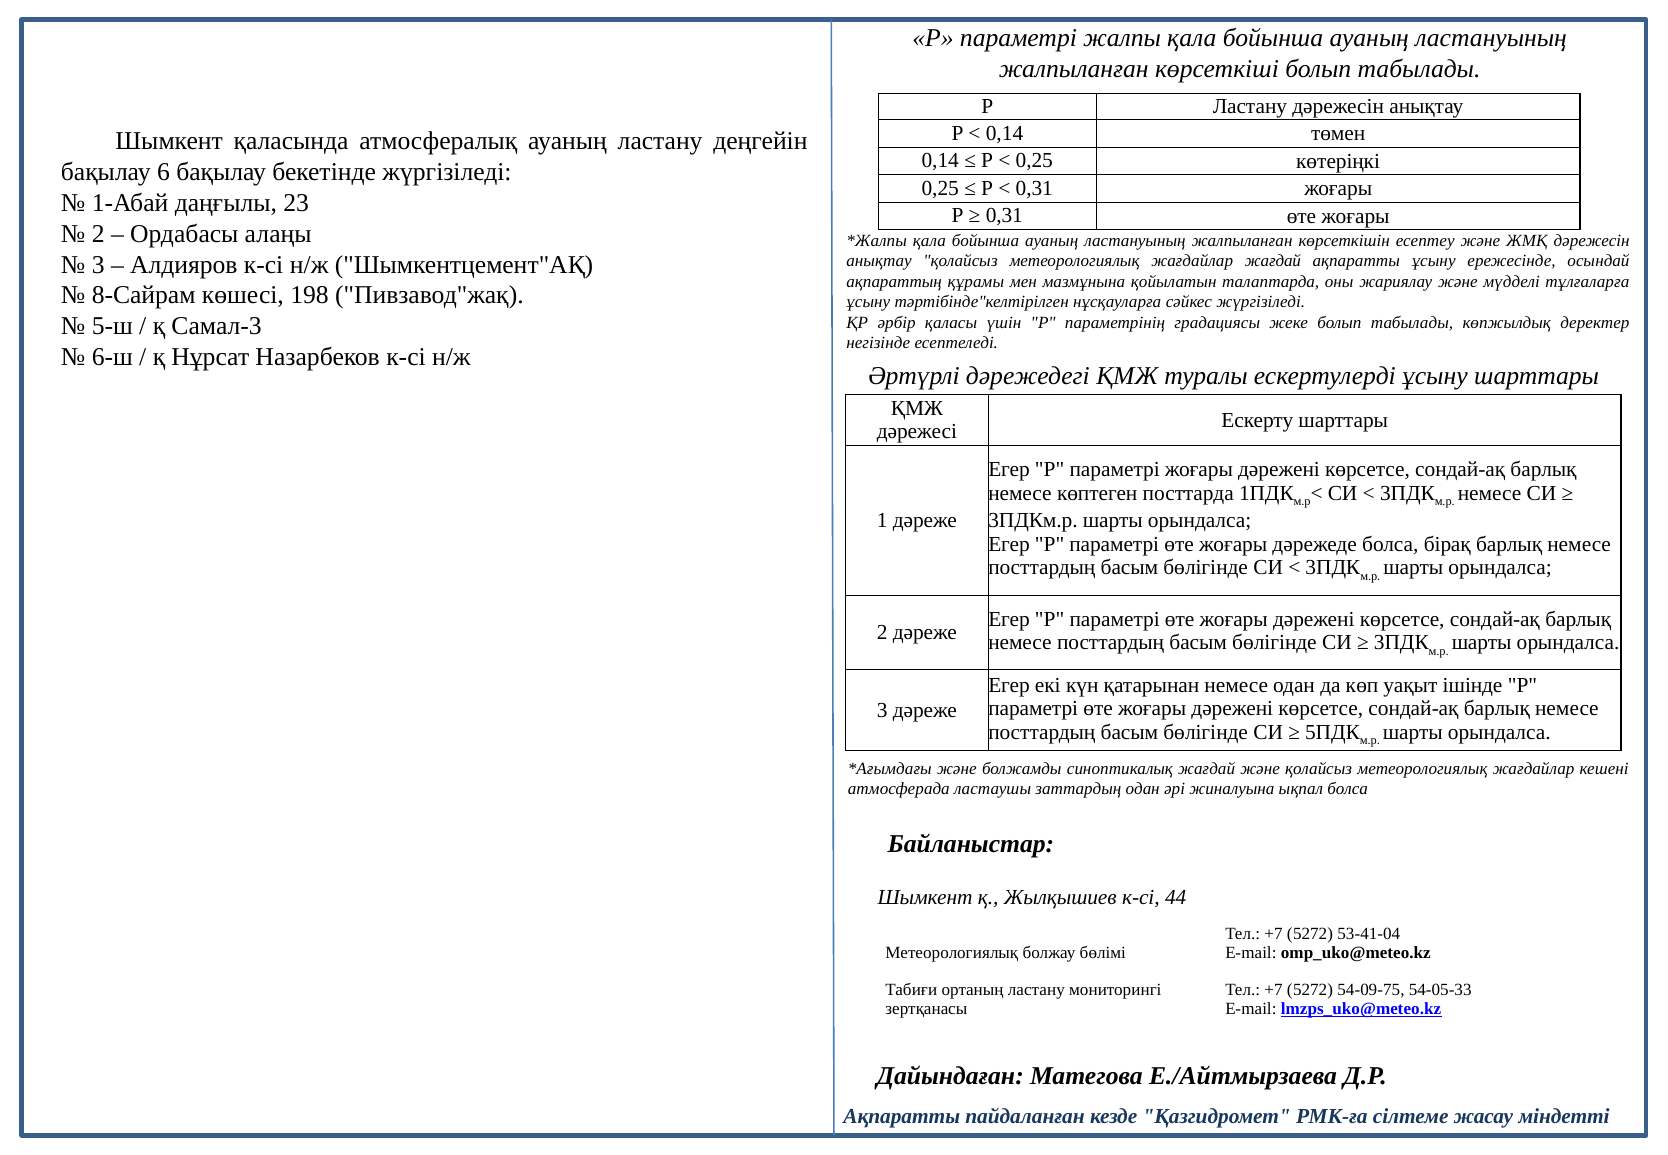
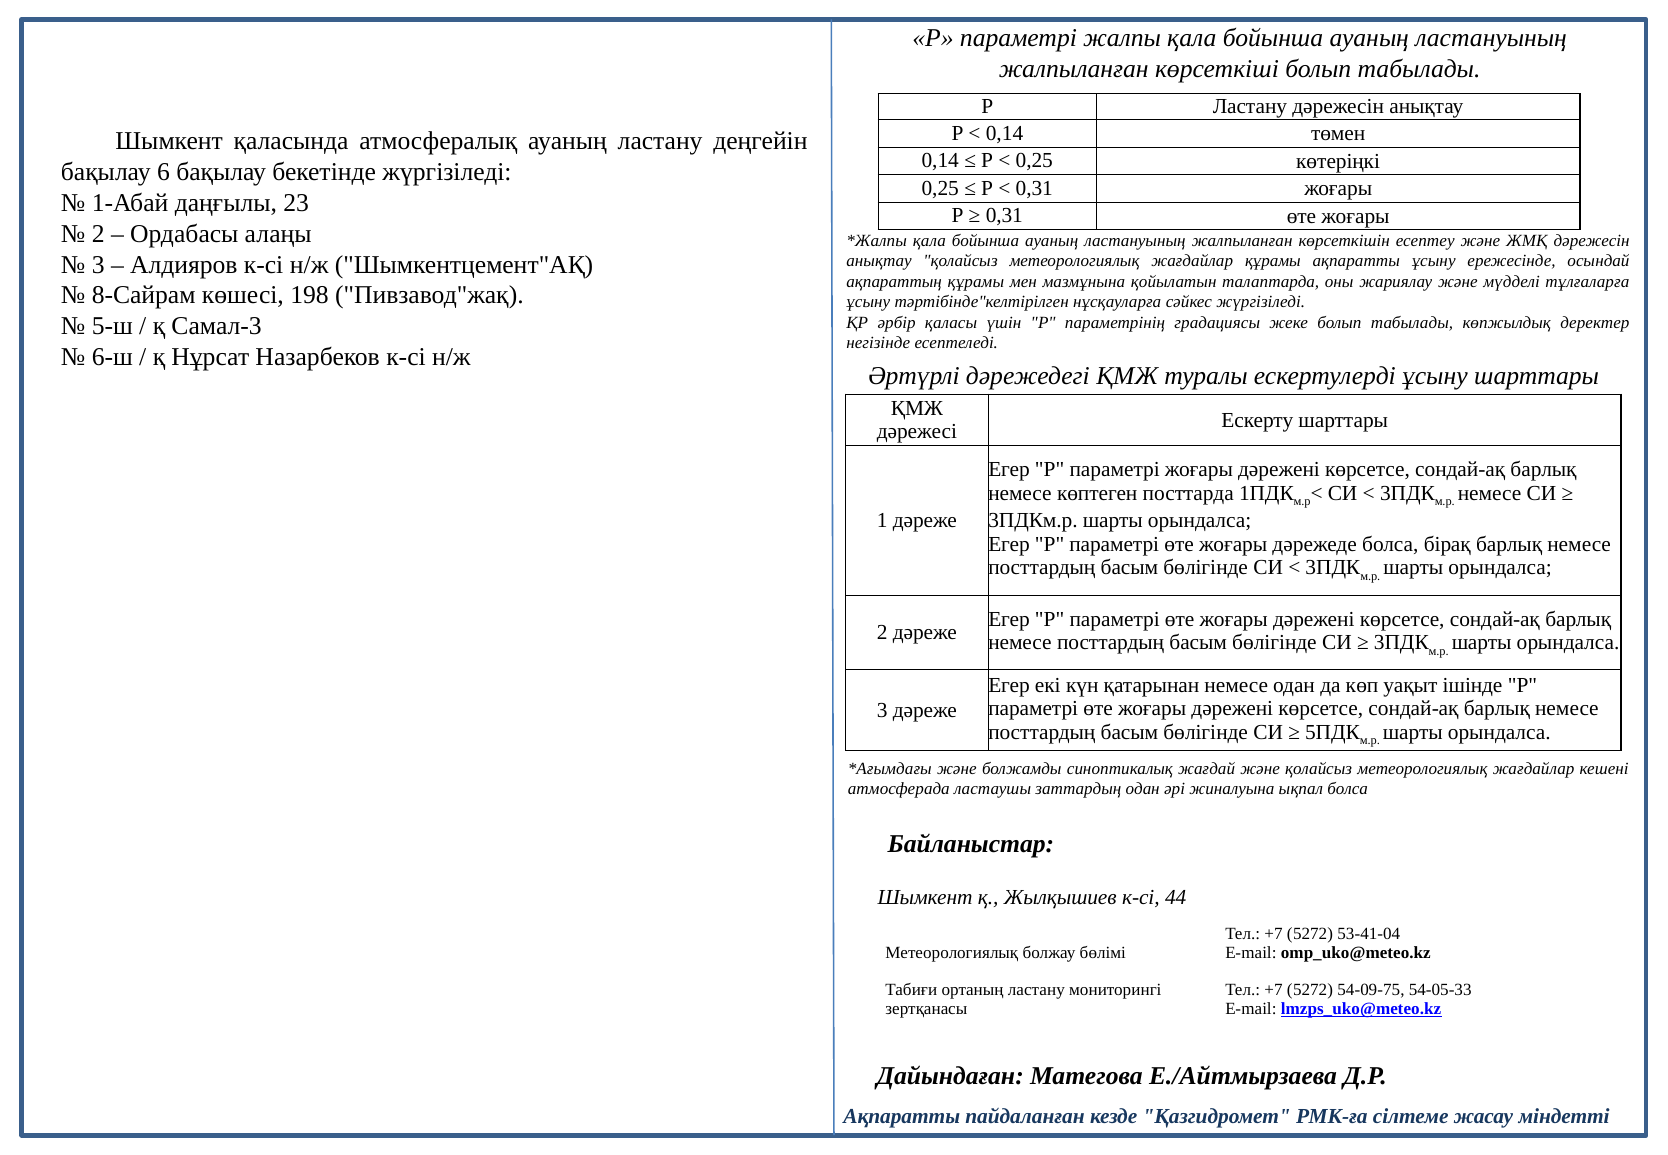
жағдайлар жағдай: жағдай -> құрамы (1273, 261)
